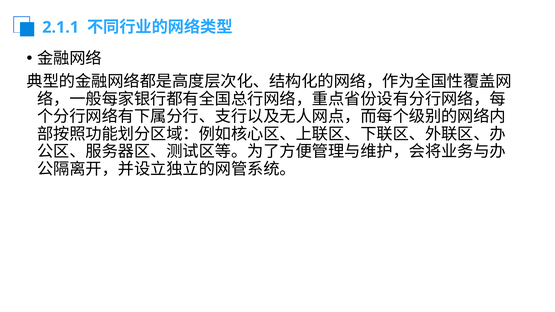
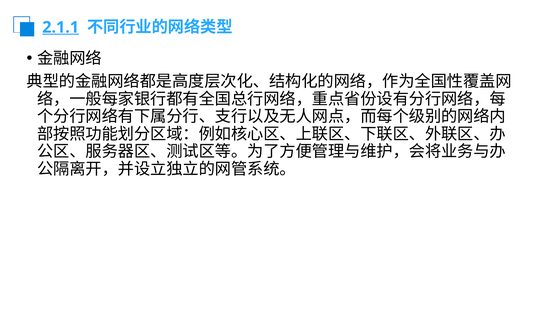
2.1.1 underline: none -> present (61, 27)
